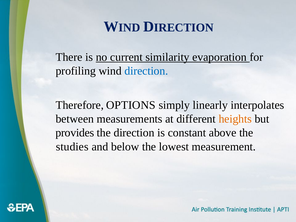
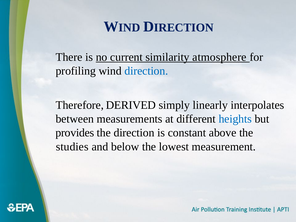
evaporation: evaporation -> atmosphere (219, 57)
OPTIONS: OPTIONS -> DERIVED (131, 105)
heights colour: orange -> blue (235, 119)
